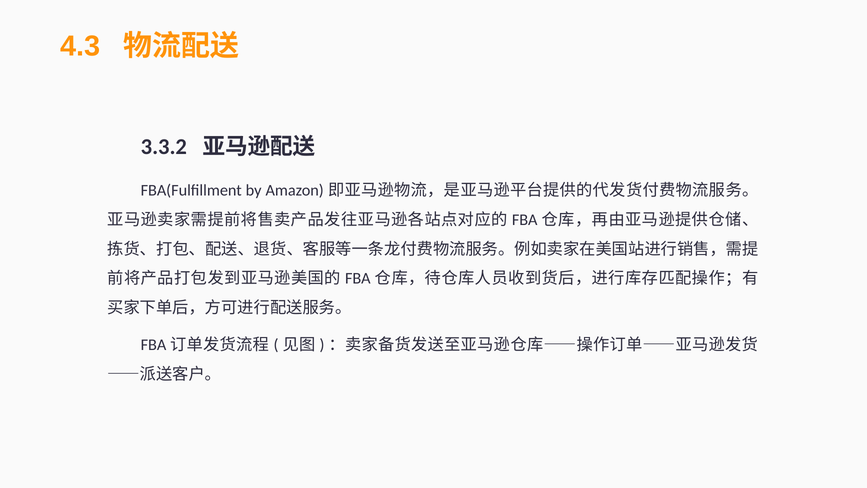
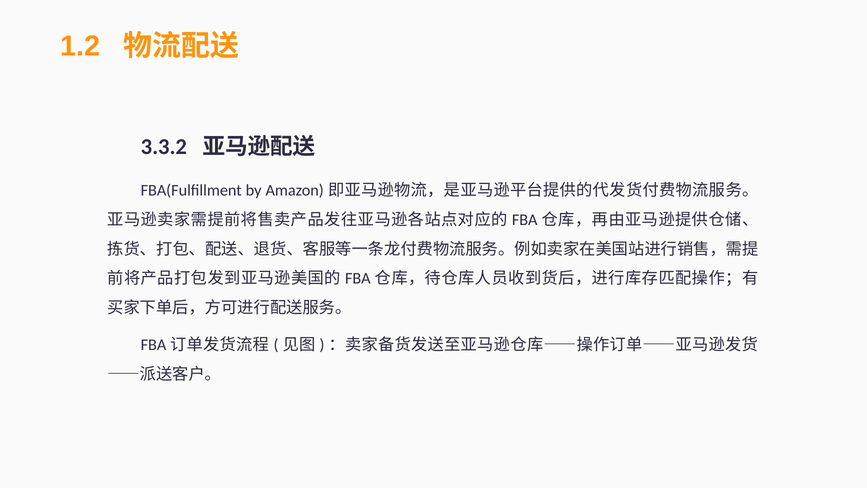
4.3: 4.3 -> 1.2 (80, 46)
